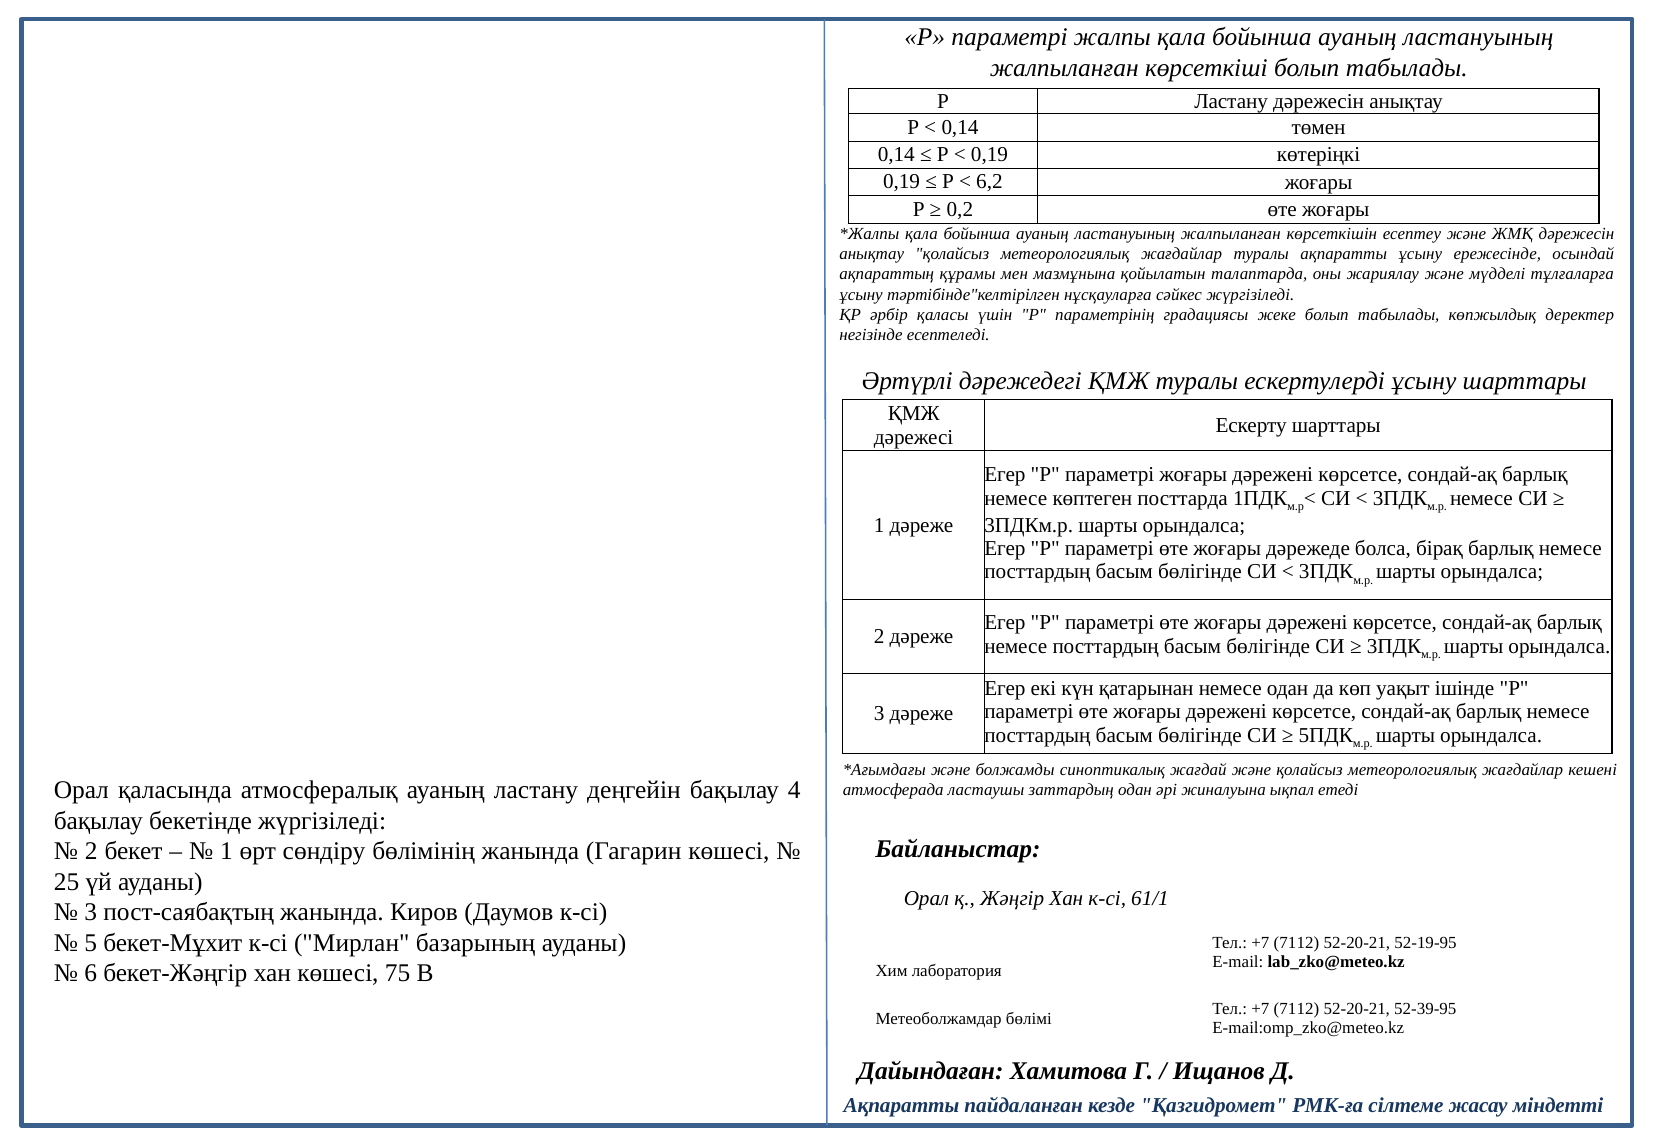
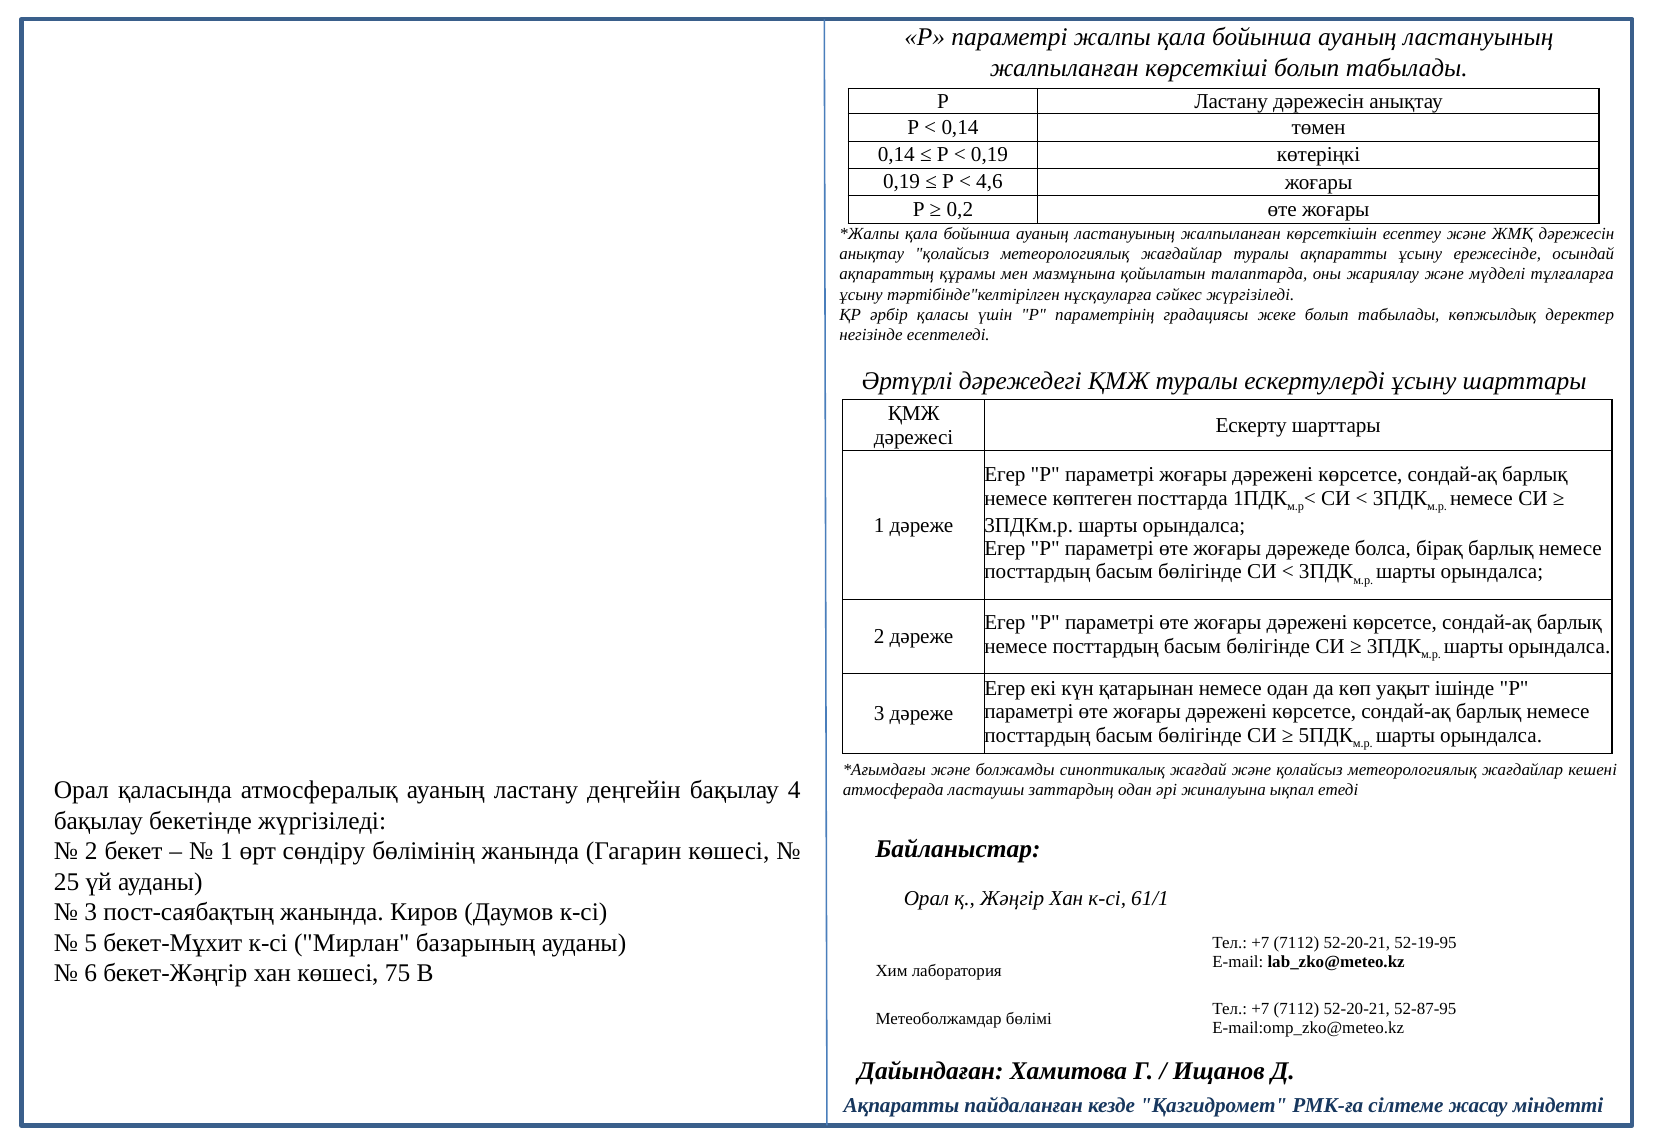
6,2: 6,2 -> 4,6 (989, 182)
52-39-95: 52-39-95 -> 52-87-95 (1425, 1009)
